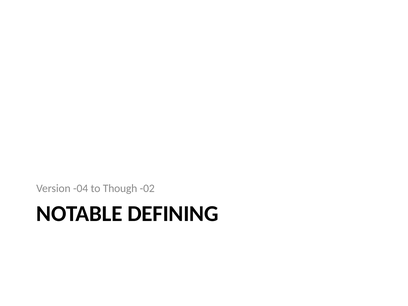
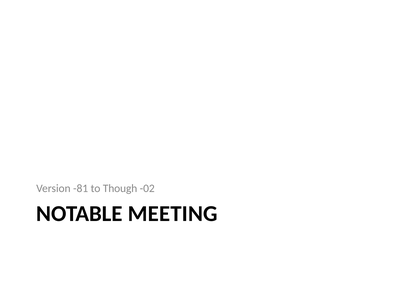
-04: -04 -> -81 (81, 189)
DEFINING: DEFINING -> MEETING (173, 214)
